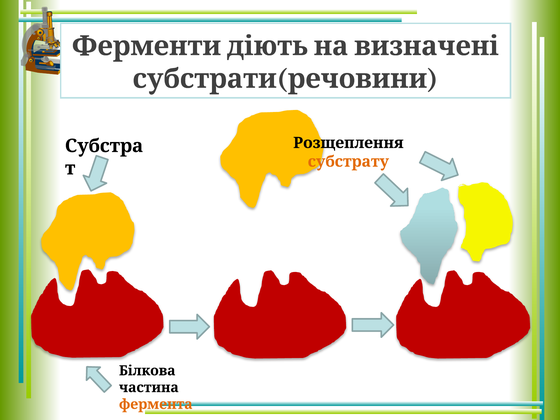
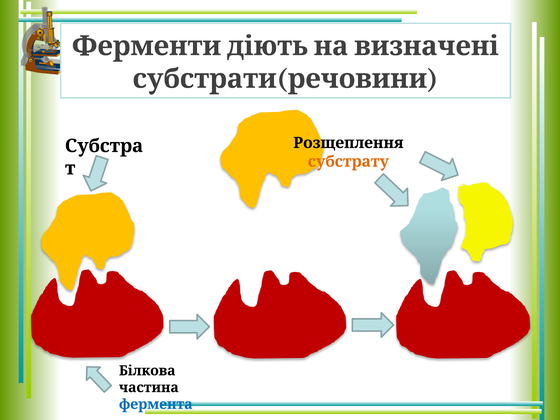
фермента colour: orange -> blue (156, 404)
